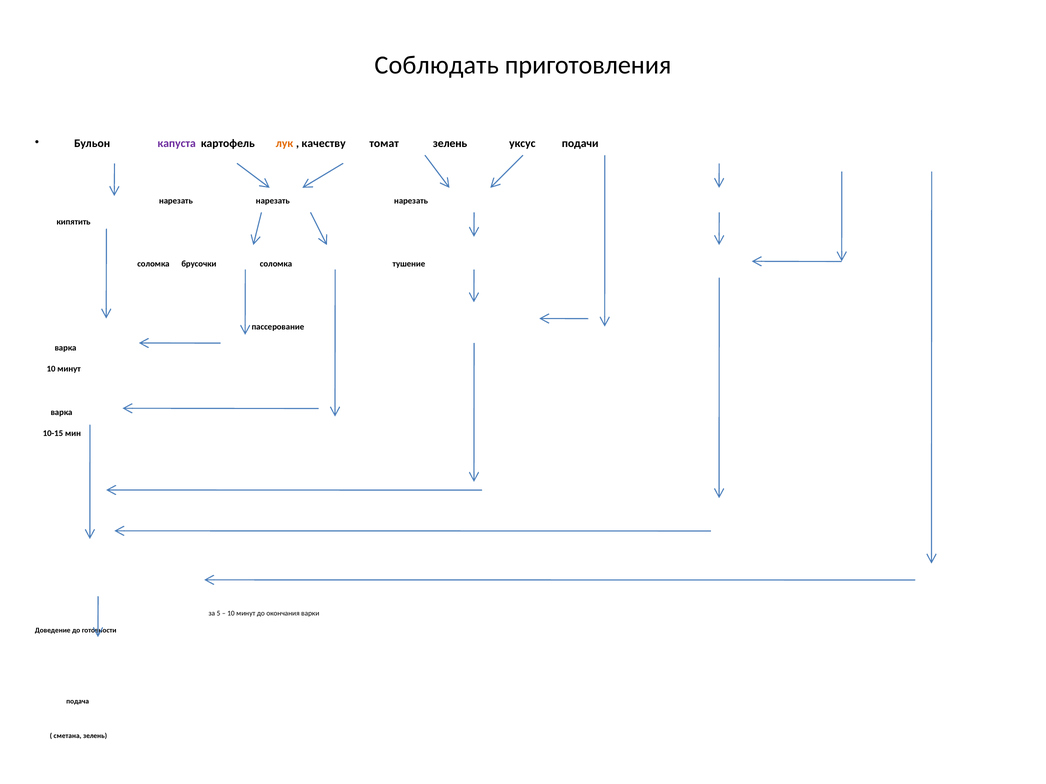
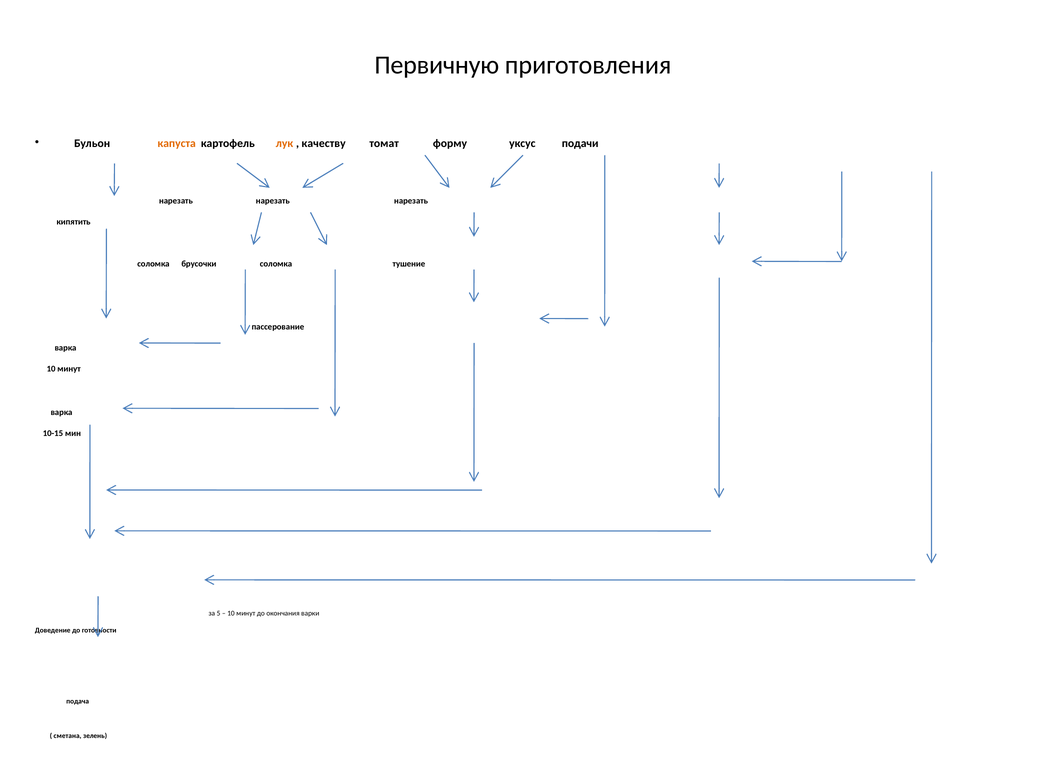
Соблюдать: Соблюдать -> Первичную (437, 65)
капуста colour: purple -> orange (177, 143)
томат зелень: зелень -> форму (450, 143)
